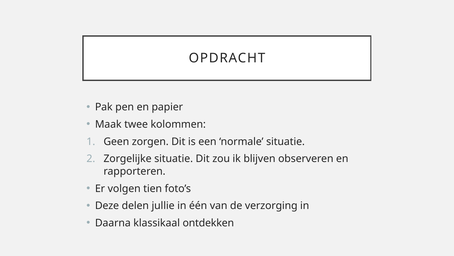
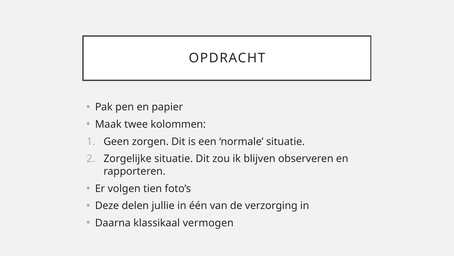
ontdekken: ontdekken -> vermogen (208, 223)
